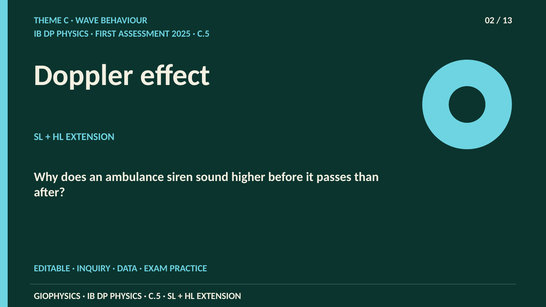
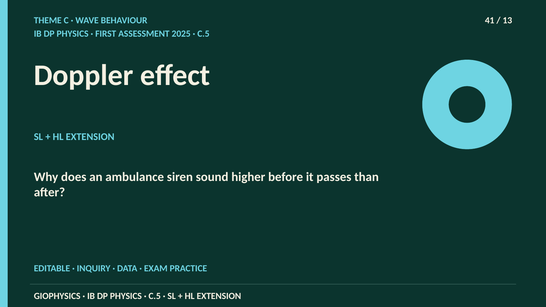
02: 02 -> 41 (490, 20)
